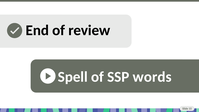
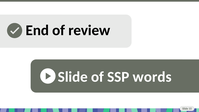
Spell: Spell -> Slide (73, 77)
